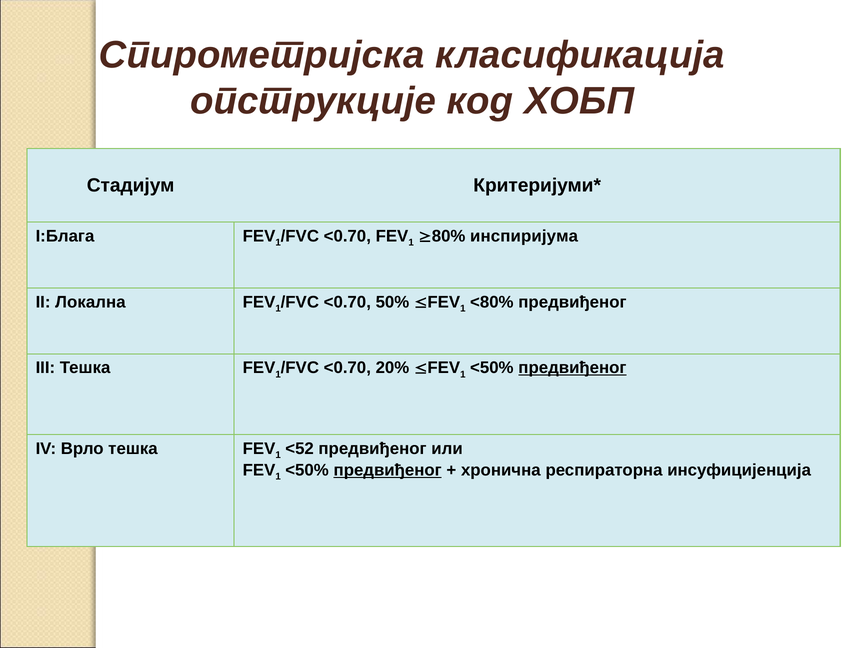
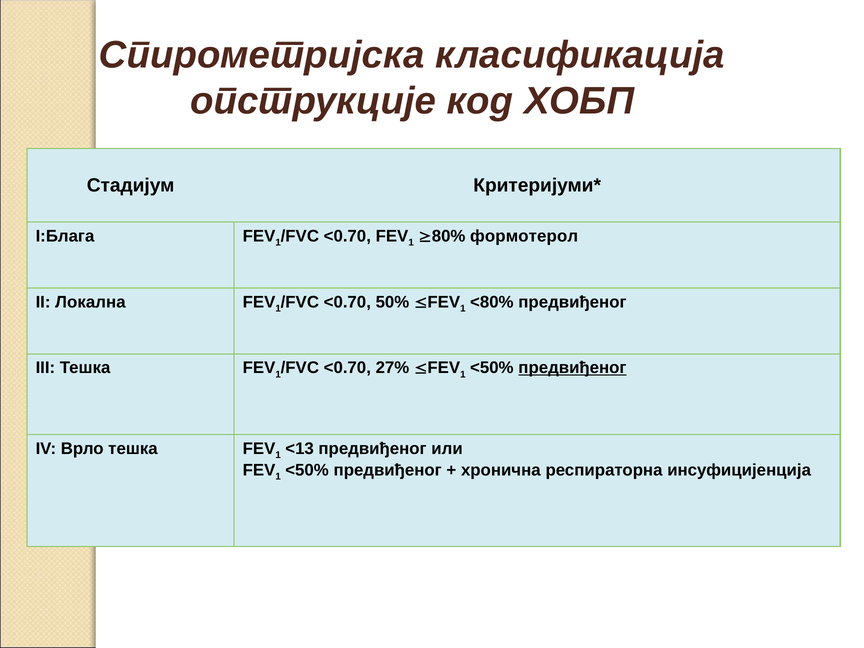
инспиријума: инспиријума -> формотерол (524, 236)
20%: 20% -> 27% (392, 368)
<52: <52 -> <13 (300, 449)
предвиђеног underline: present -> none (388, 470)
